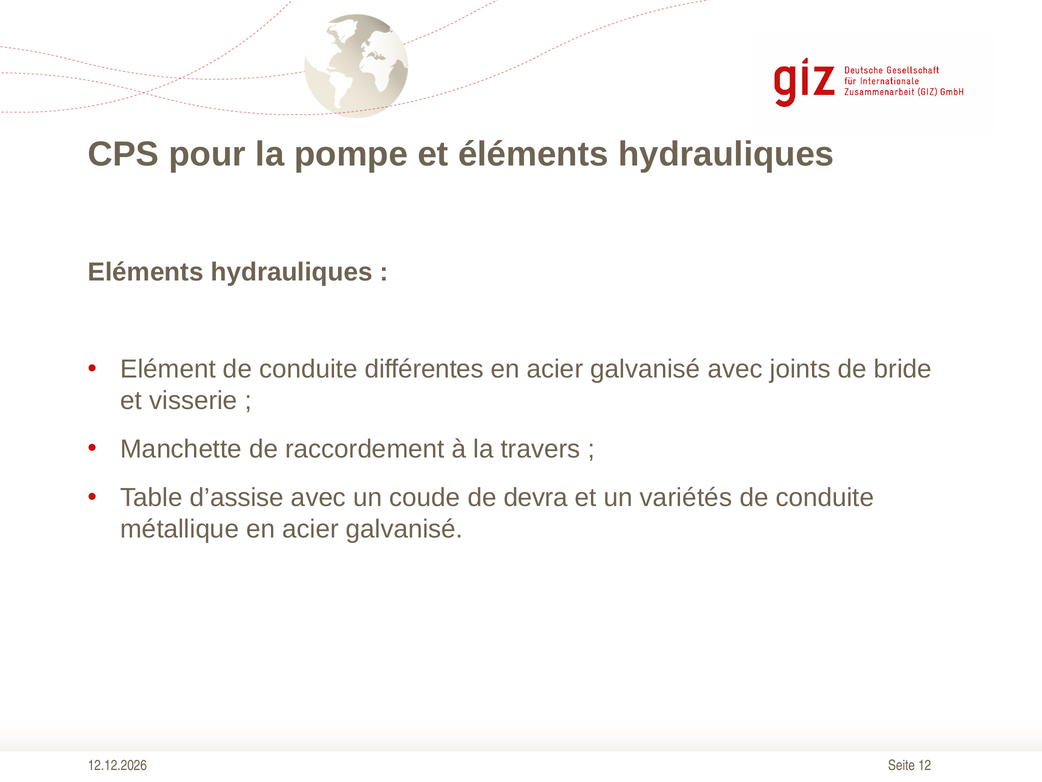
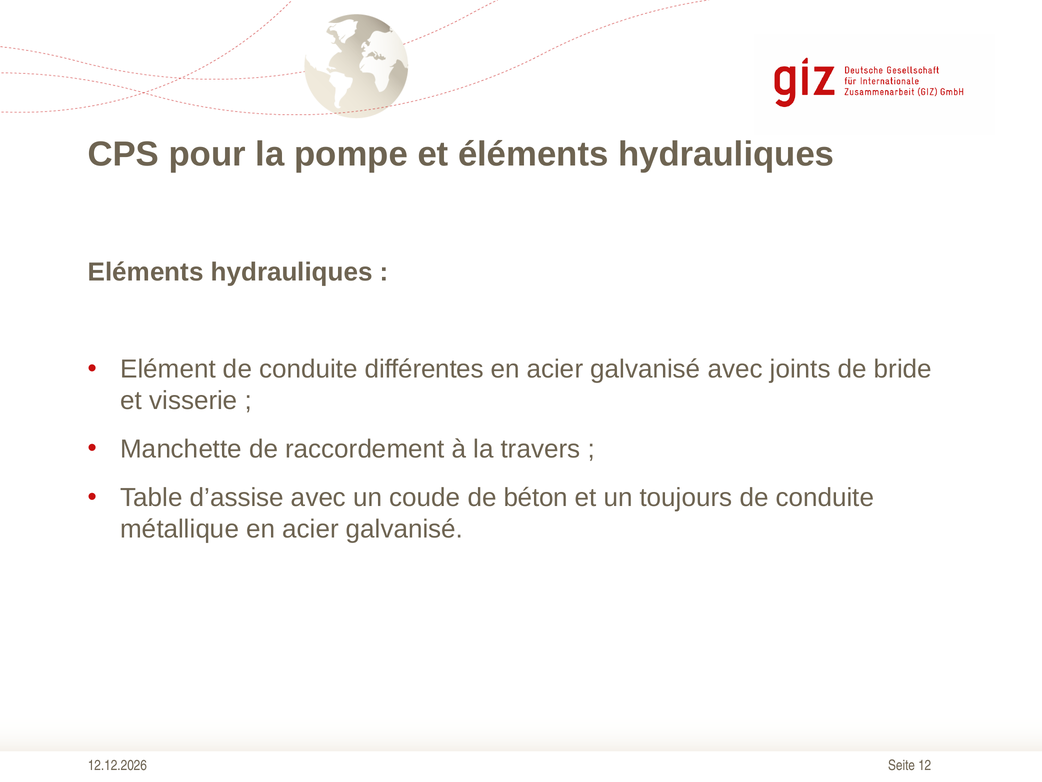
devra: devra -> béton (536, 498)
variétés: variétés -> toujours (686, 498)
